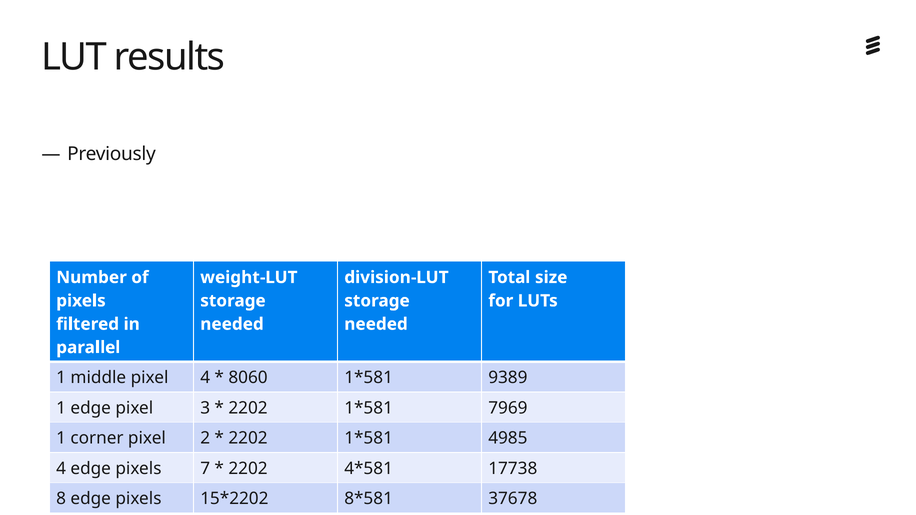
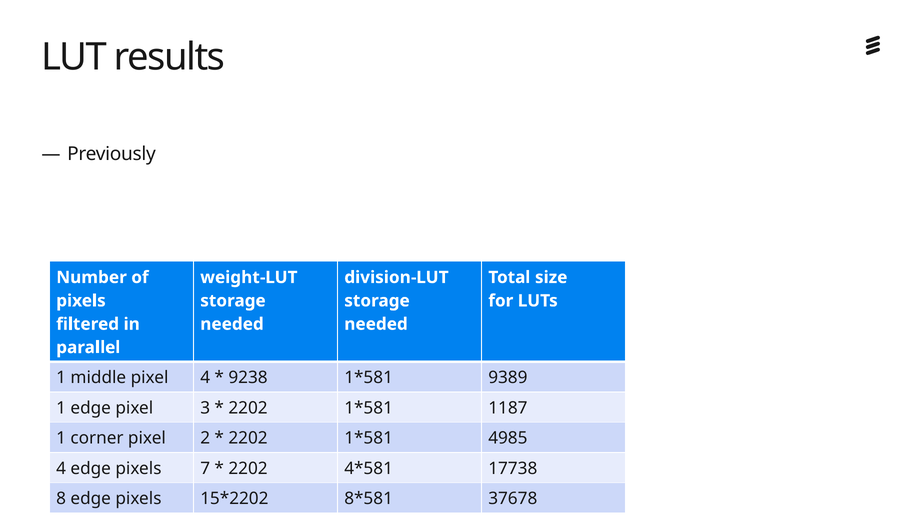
8060: 8060 -> 9238 (248, 378)
7969: 7969 -> 1187 (508, 408)
